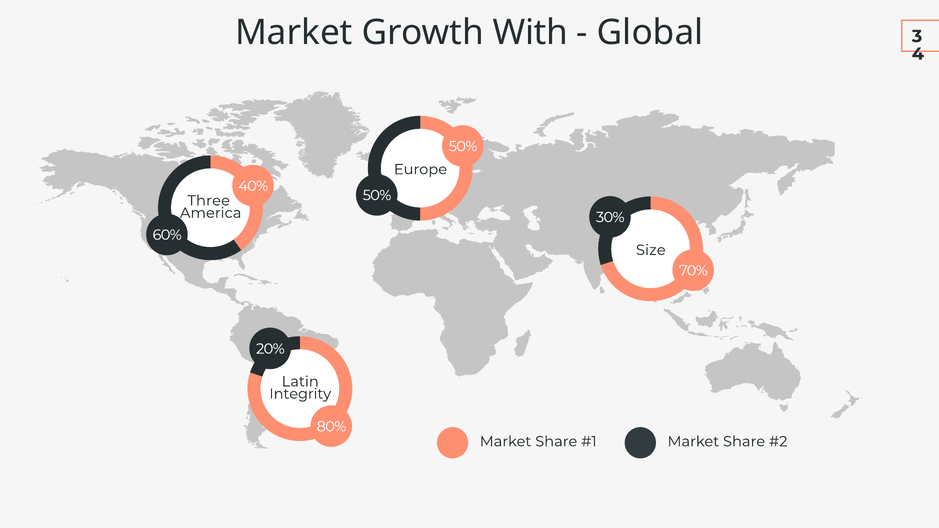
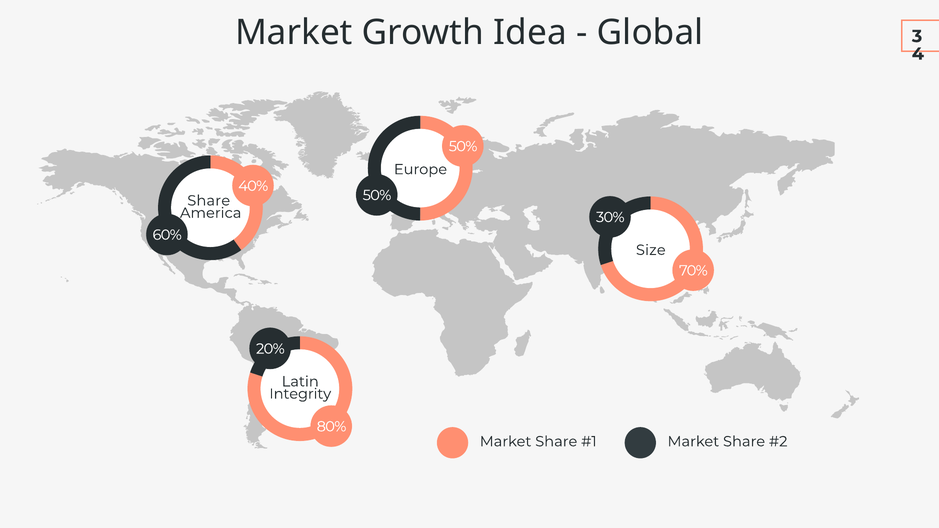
With: With -> Idea (530, 33)
Three: Three -> Share (209, 201)
